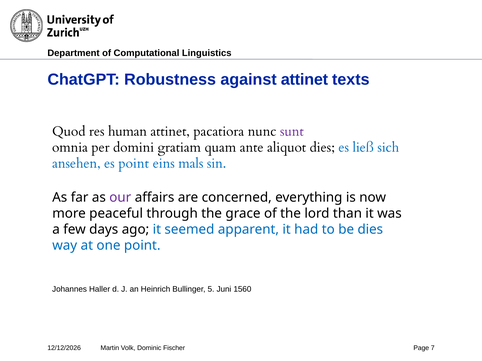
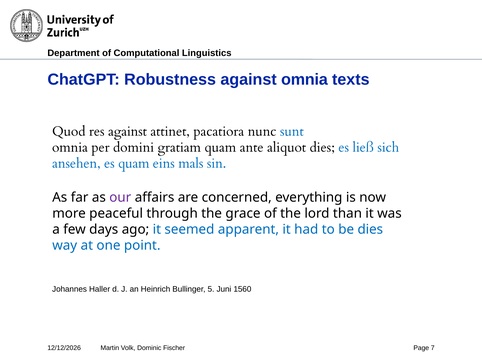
against attinet: attinet -> omnia (304, 80)
res human: human -> against (128, 132)
sunt colour: purple -> blue (292, 132)
es point: point -> quam (134, 164)
